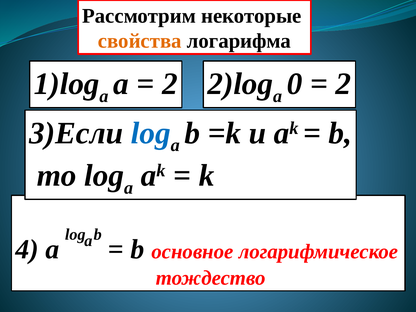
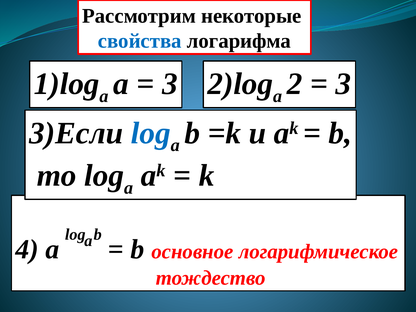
свойства colour: orange -> blue (140, 41)
2: 2 -> 3 (170, 84)
0: 0 -> 2 (295, 84)
2: 2 -> 3 (343, 84)
